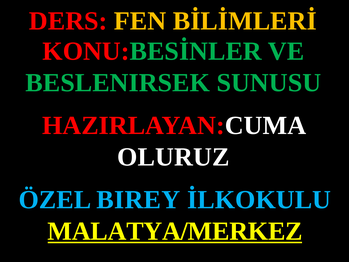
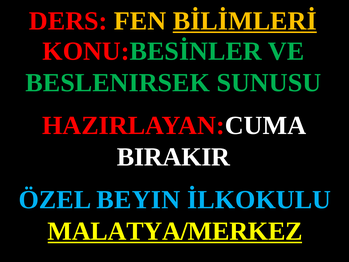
BİLİMLERİ underline: none -> present (245, 21)
OLURUZ: OLURUZ -> BIRAKIR (174, 157)
BIREY: BIREY -> BEYIN (138, 200)
